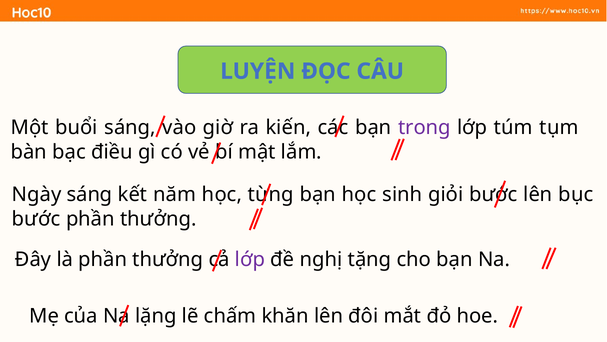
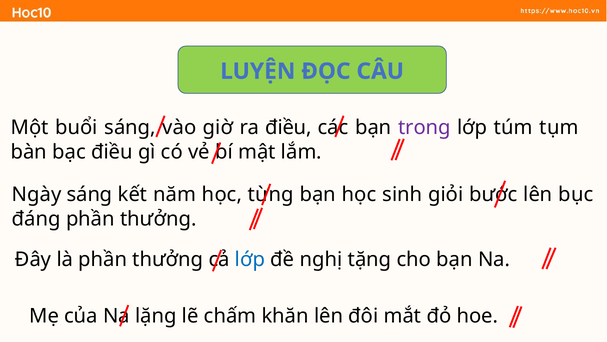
ra kiến: kiến -> điều (288, 127)
bước: bước -> đáng (36, 219)
lớp colour: purple -> blue (250, 259)
